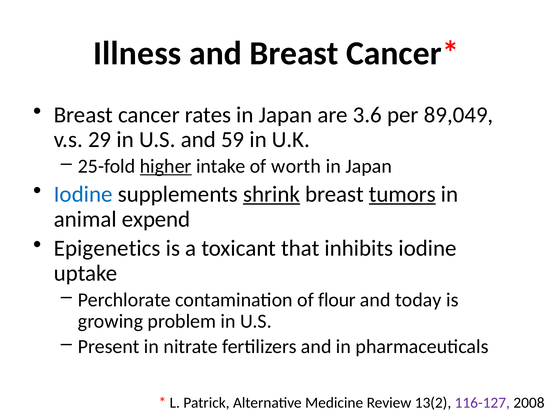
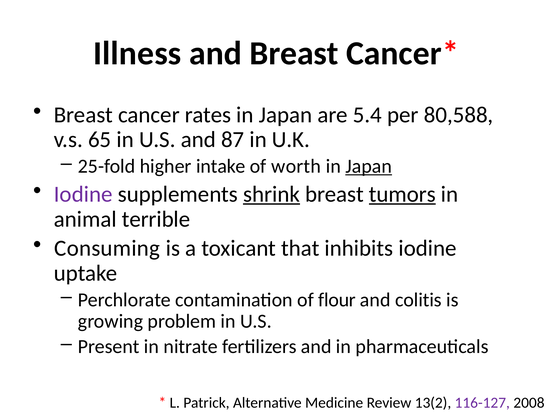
3.6: 3.6 -> 5.4 (367, 115)
89,049: 89,049 -> 80,588 (459, 115)
29: 29 -> 65 (100, 140)
59: 59 -> 87 (233, 140)
higher underline: present -> none (166, 166)
Japan underline: none -> present (369, 166)
Iodine colour: blue -> purple (83, 194)
expend: expend -> terrible (156, 219)
Epigenetics: Epigenetics -> Consuming (107, 248)
today: today -> colitis (418, 300)
